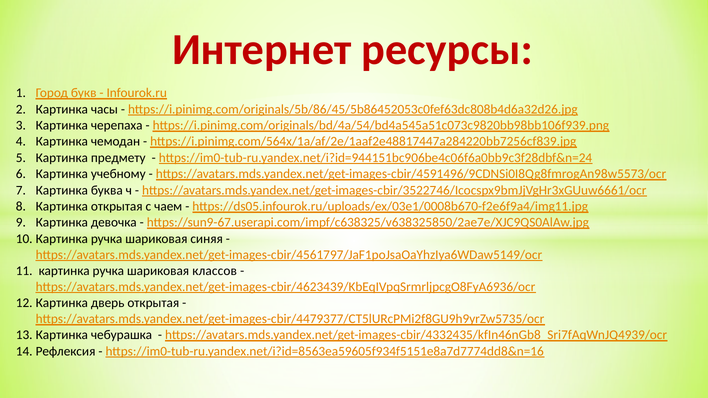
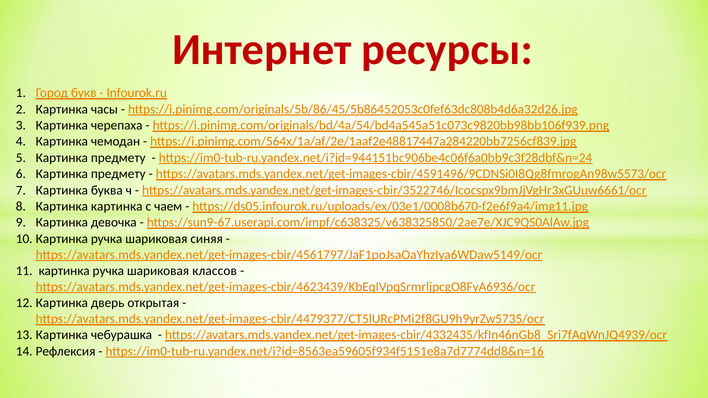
учебному: учебному -> предмету (118, 174)
Картинка открытая: открытая -> картинка (117, 206)
